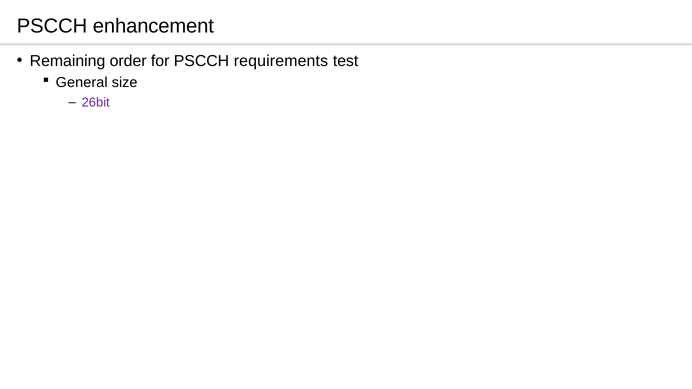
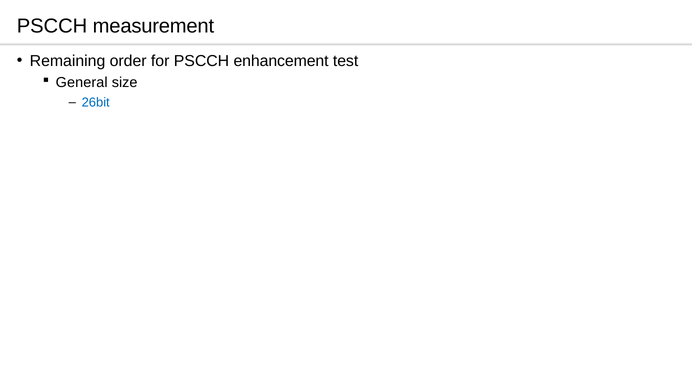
enhancement: enhancement -> measurement (153, 26)
requirements: requirements -> enhancement (281, 61)
26bit colour: purple -> blue (96, 103)
